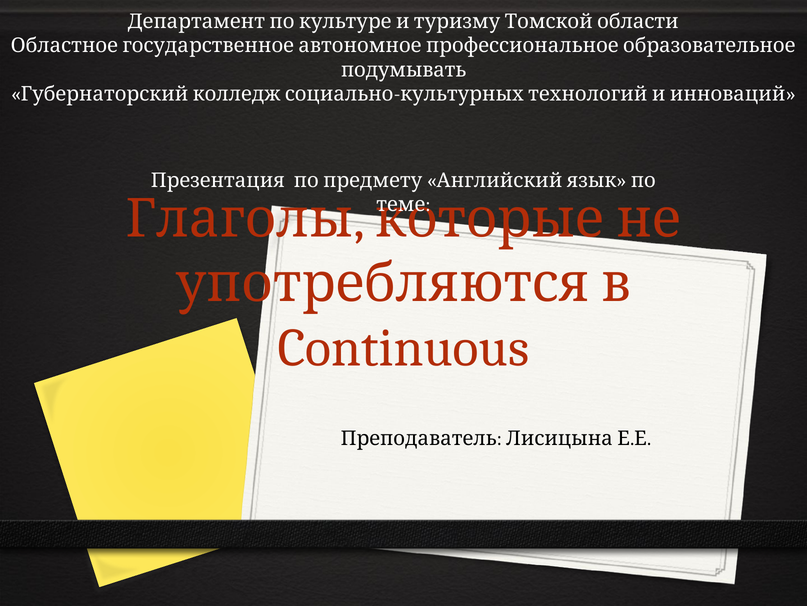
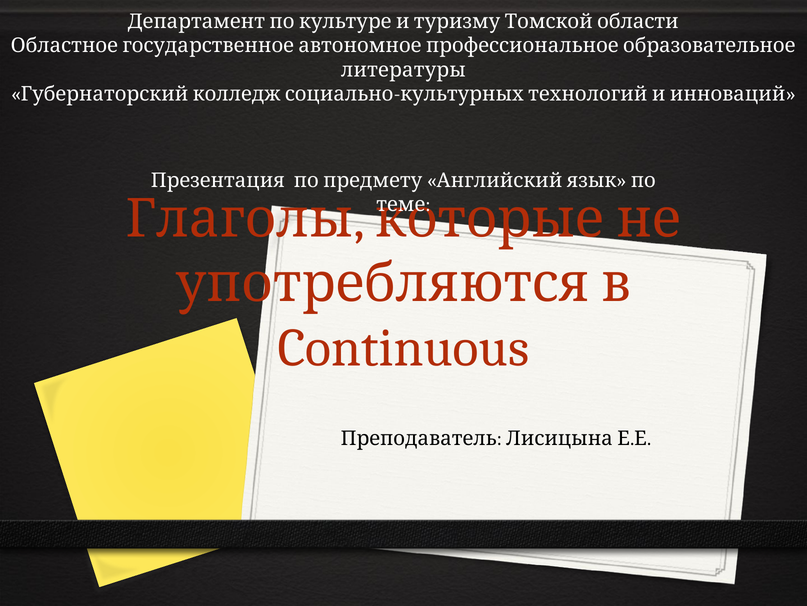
подумывать: подумывать -> литературы (403, 70)
